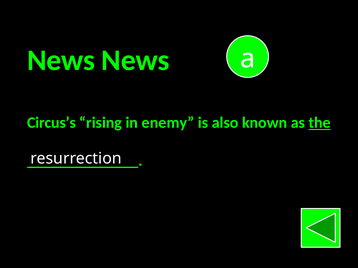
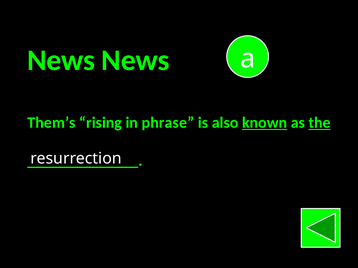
Circus’s: Circus’s -> Them’s (51, 123)
enemy: enemy -> phrase (168, 123)
known underline: none -> present (265, 123)
